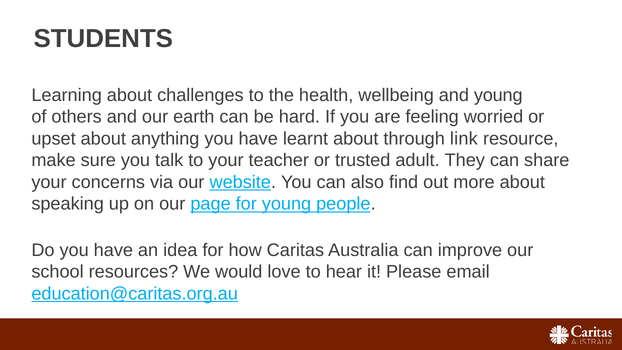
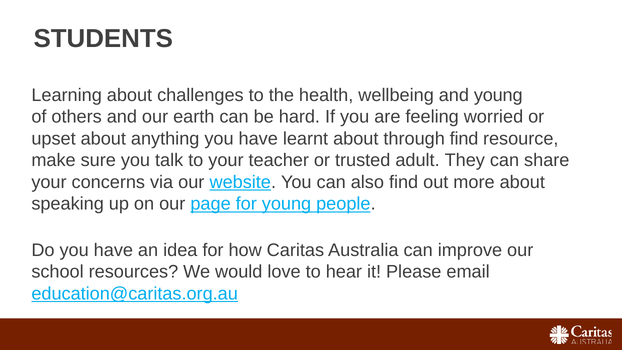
through link: link -> find (464, 139)
